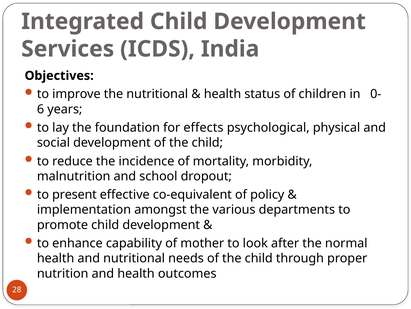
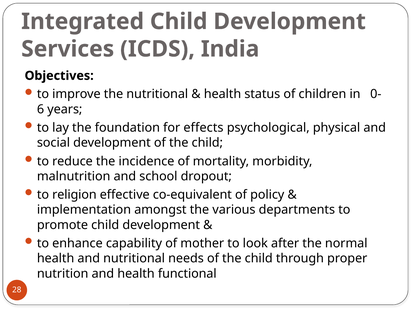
present: present -> religion (74, 194)
outcomes: outcomes -> functional (187, 273)
